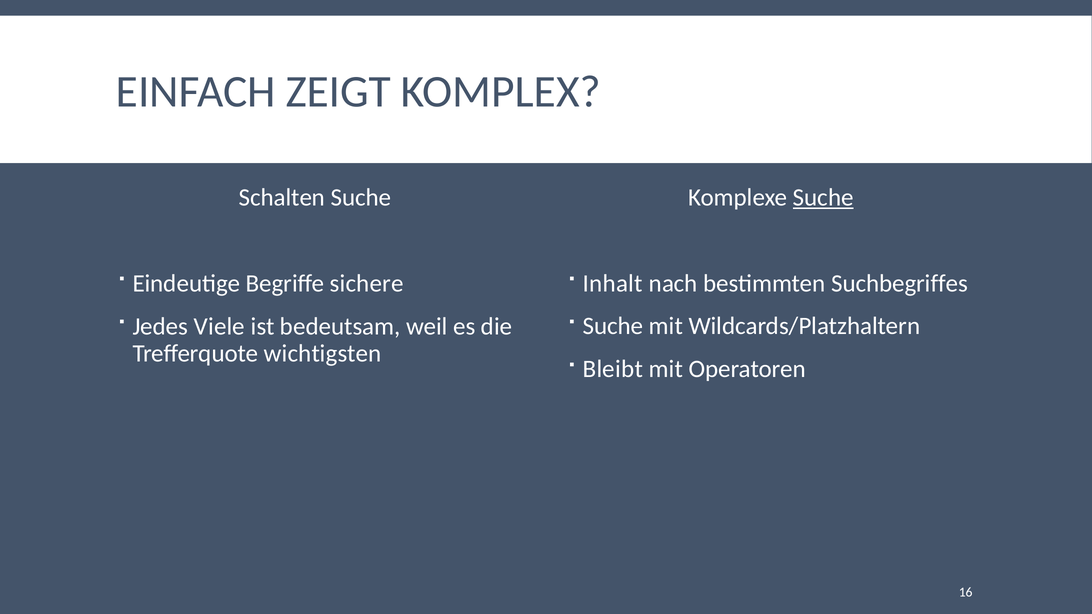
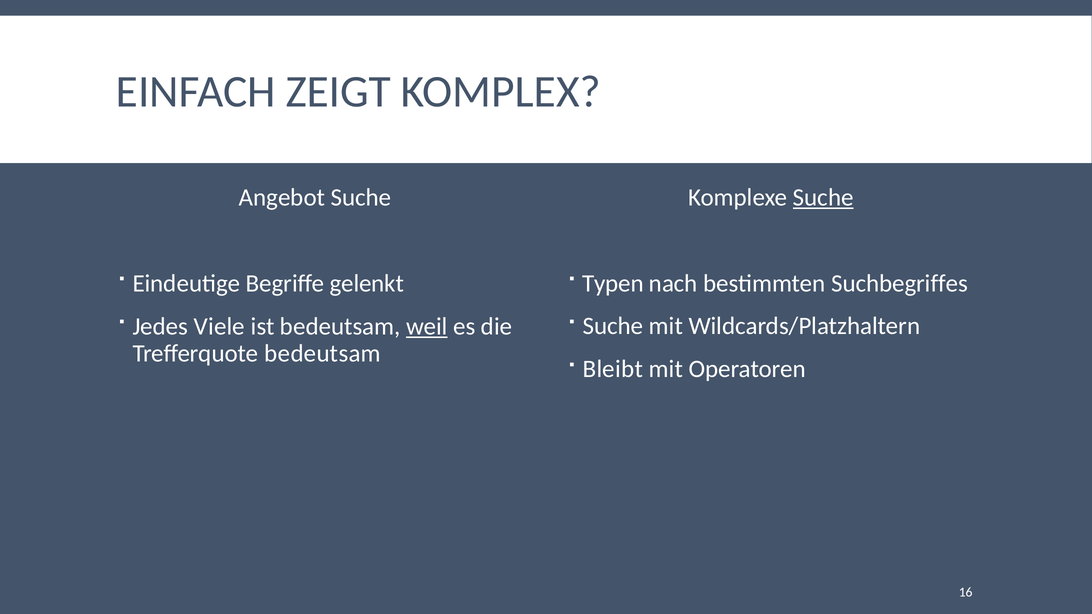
Schalten: Schalten -> Angebot (282, 198)
sichere: sichere -> gelenkt (367, 283)
Inhalt: Inhalt -> Typen (613, 283)
weil underline: none -> present (427, 326)
Trefferquote wichtigsten: wichtigsten -> bedeutsam (323, 353)
